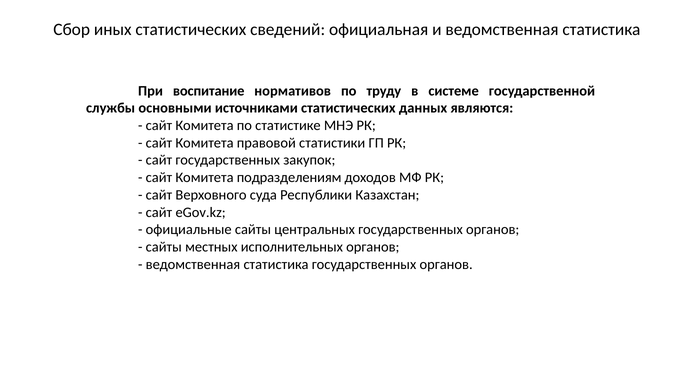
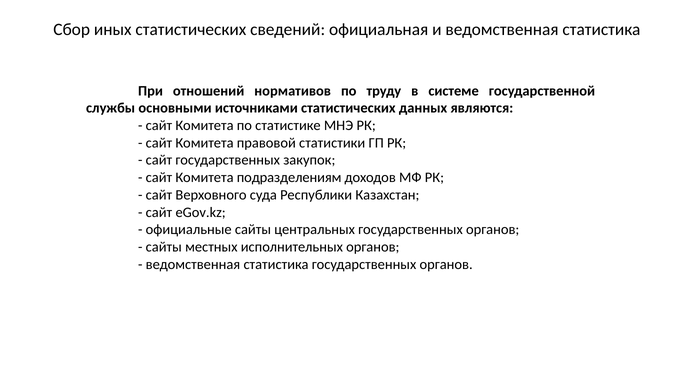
воспитание: воспитание -> отношений (209, 91)
